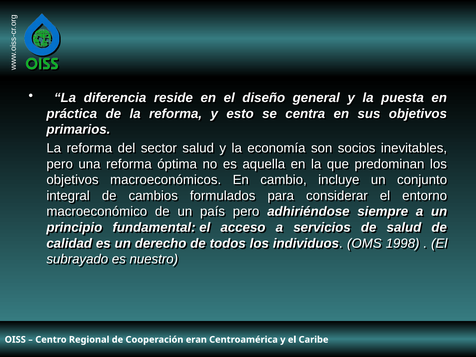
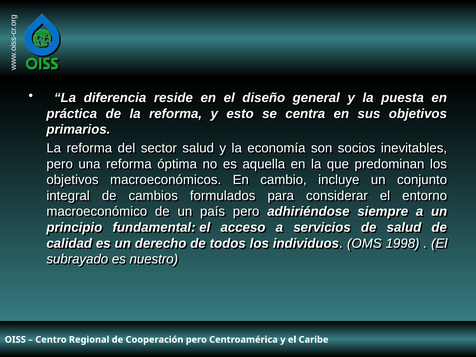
eran: eran -> pero (196, 340)
